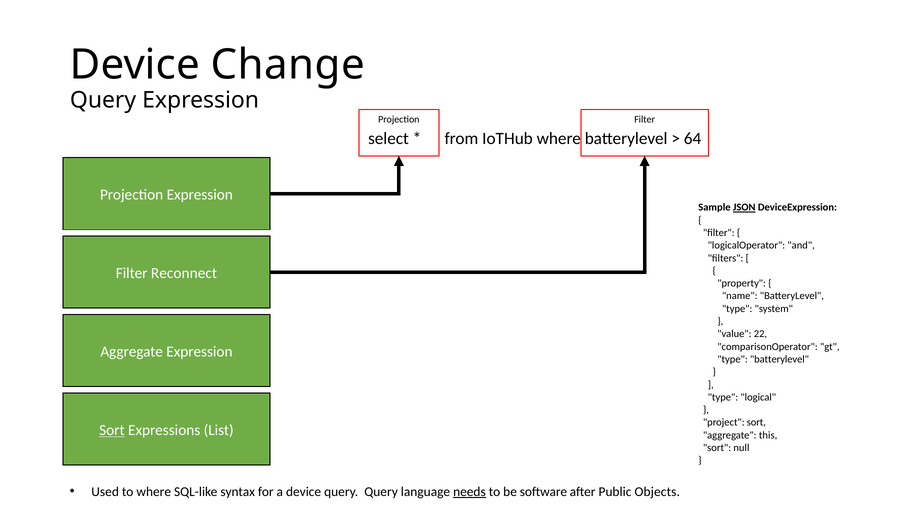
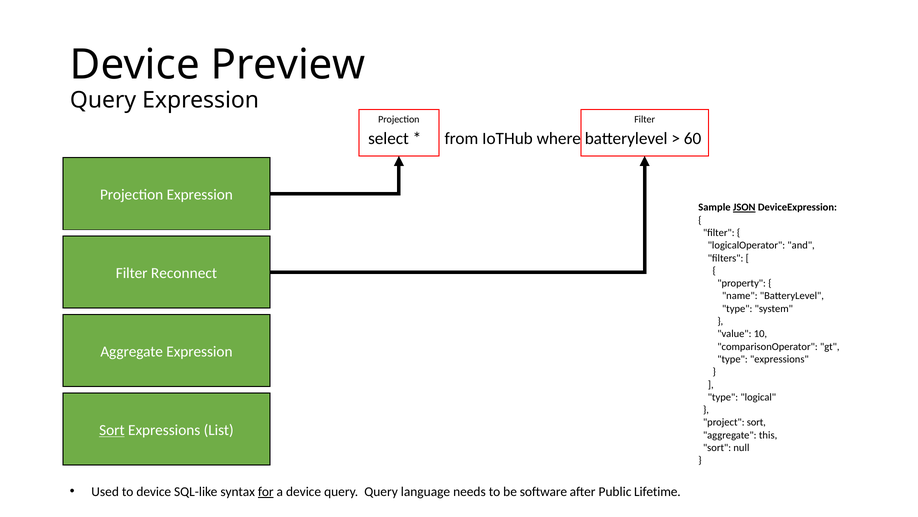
Change: Change -> Preview (288, 65)
64: 64 -> 60 (693, 139)
22: 22 -> 10 (760, 334)
type batterylevel: batterylevel -> expressions (779, 359)
to where: where -> device (154, 491)
for underline: none -> present (266, 491)
needs underline: present -> none (469, 491)
Objects: Objects -> Lifetime (657, 491)
